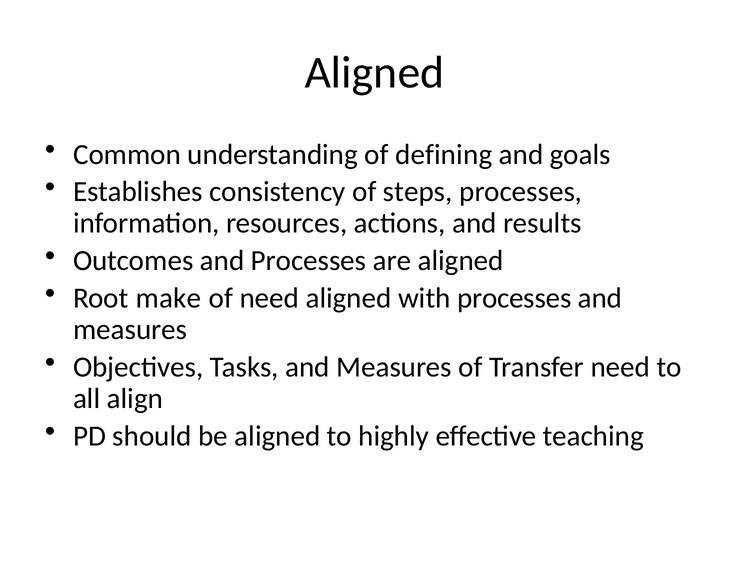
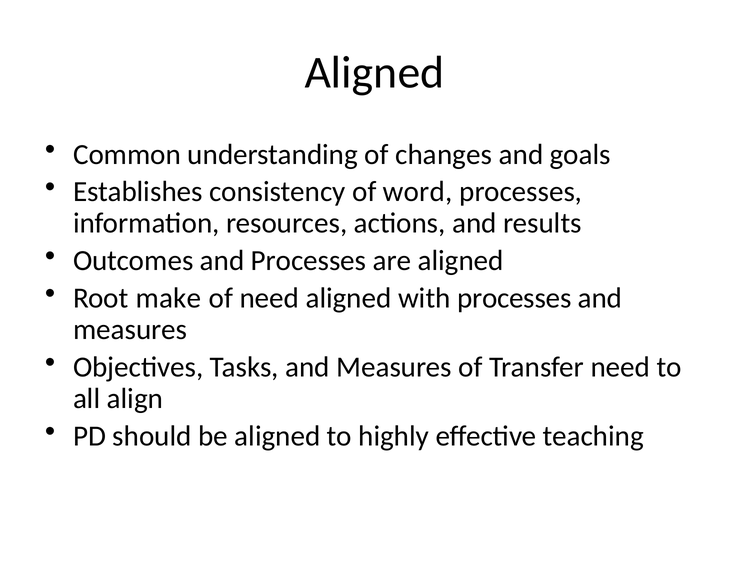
defining: defining -> changes (444, 154)
steps: steps -> word (418, 192)
